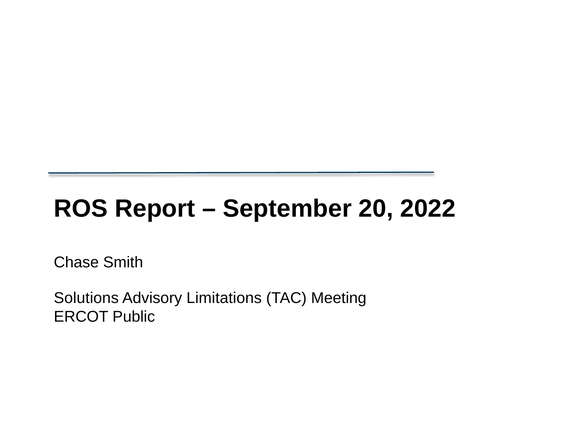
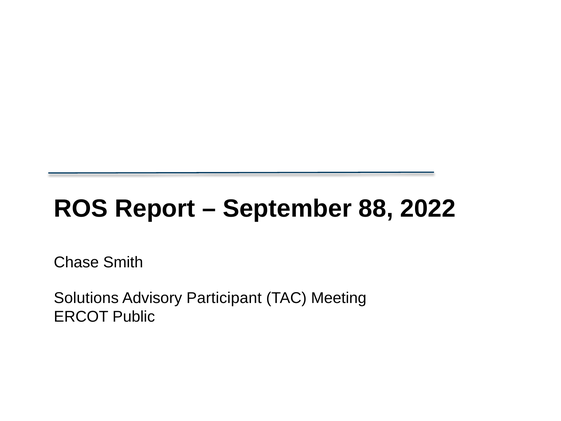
20: 20 -> 88 (376, 209)
Limitations: Limitations -> Participant (224, 298)
